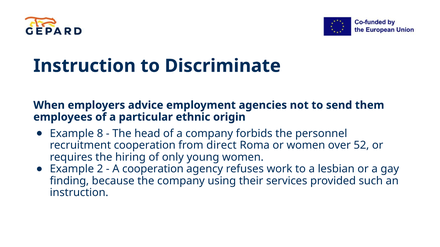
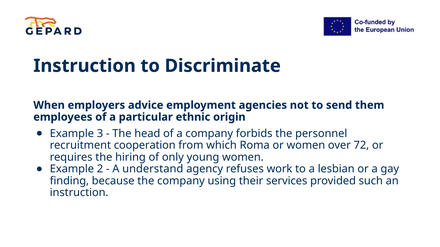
8: 8 -> 3 (100, 134)
direct: direct -> which (222, 146)
52: 52 -> 72 (361, 146)
A cooperation: cooperation -> understand (153, 169)
